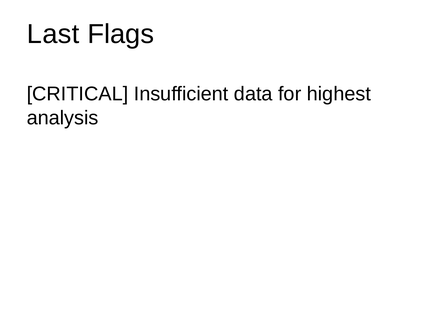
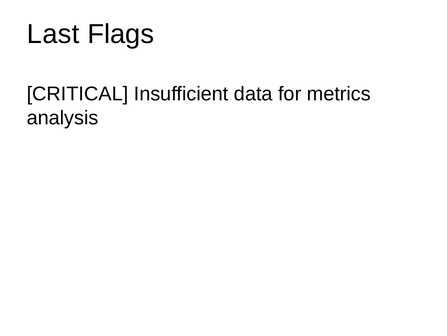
highest: highest -> metrics (339, 94)
